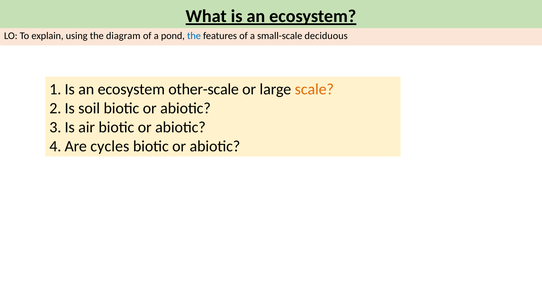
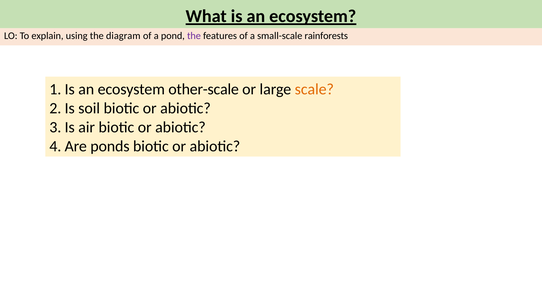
the colour: blue -> purple (194, 36)
deciduous: deciduous -> rainforests (326, 36)
cycles: cycles -> ponds (110, 146)
